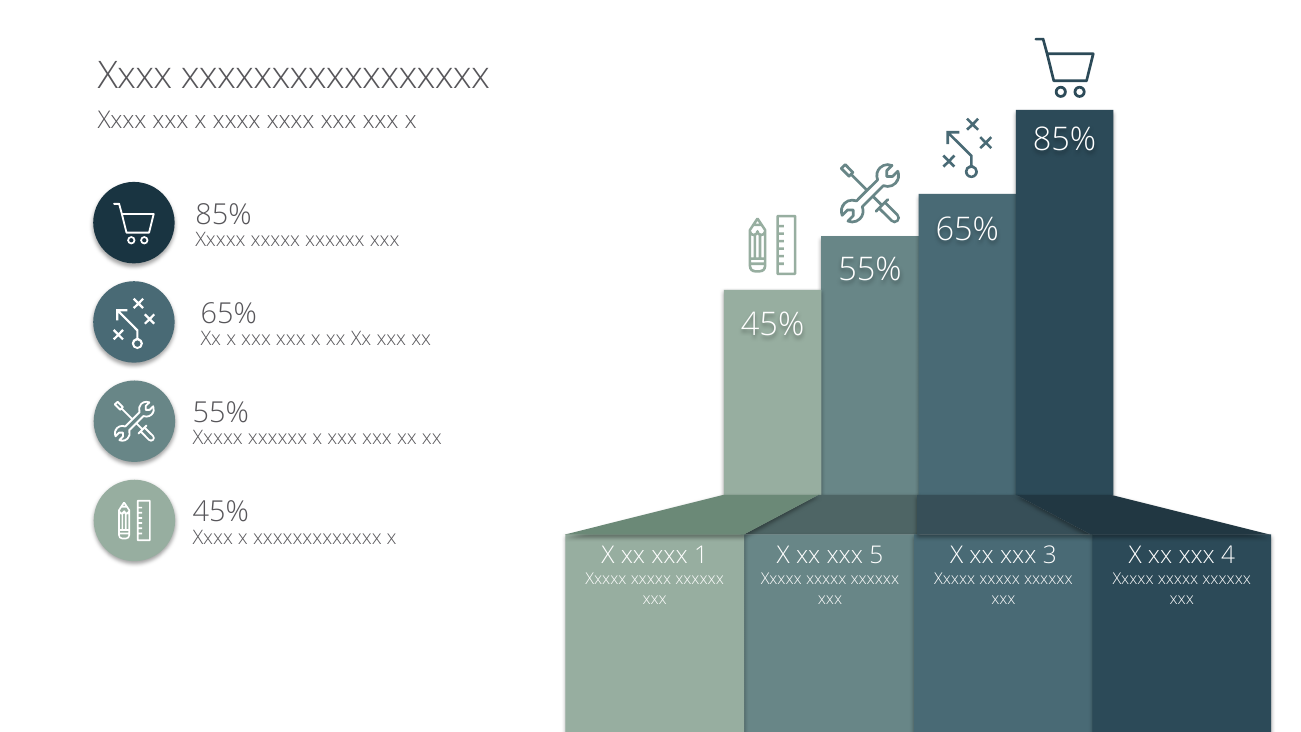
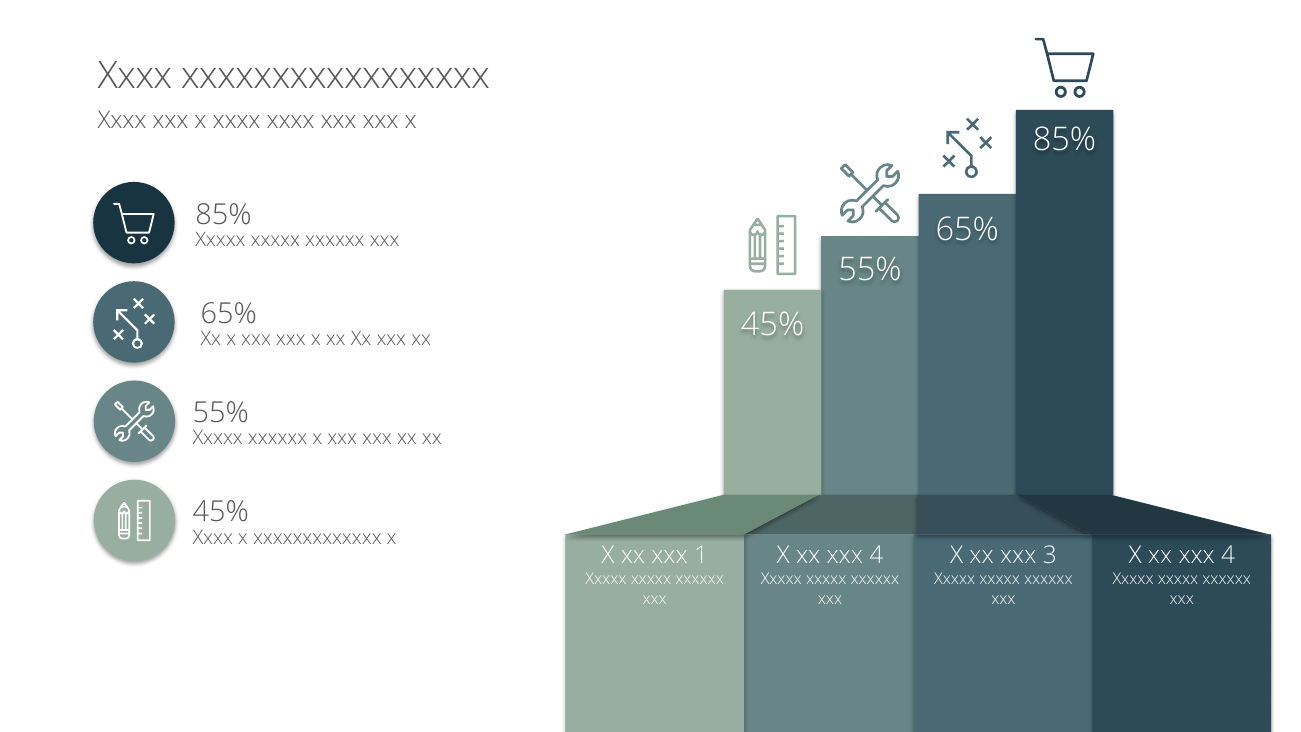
5: 5 -> 4 (876, 555)
